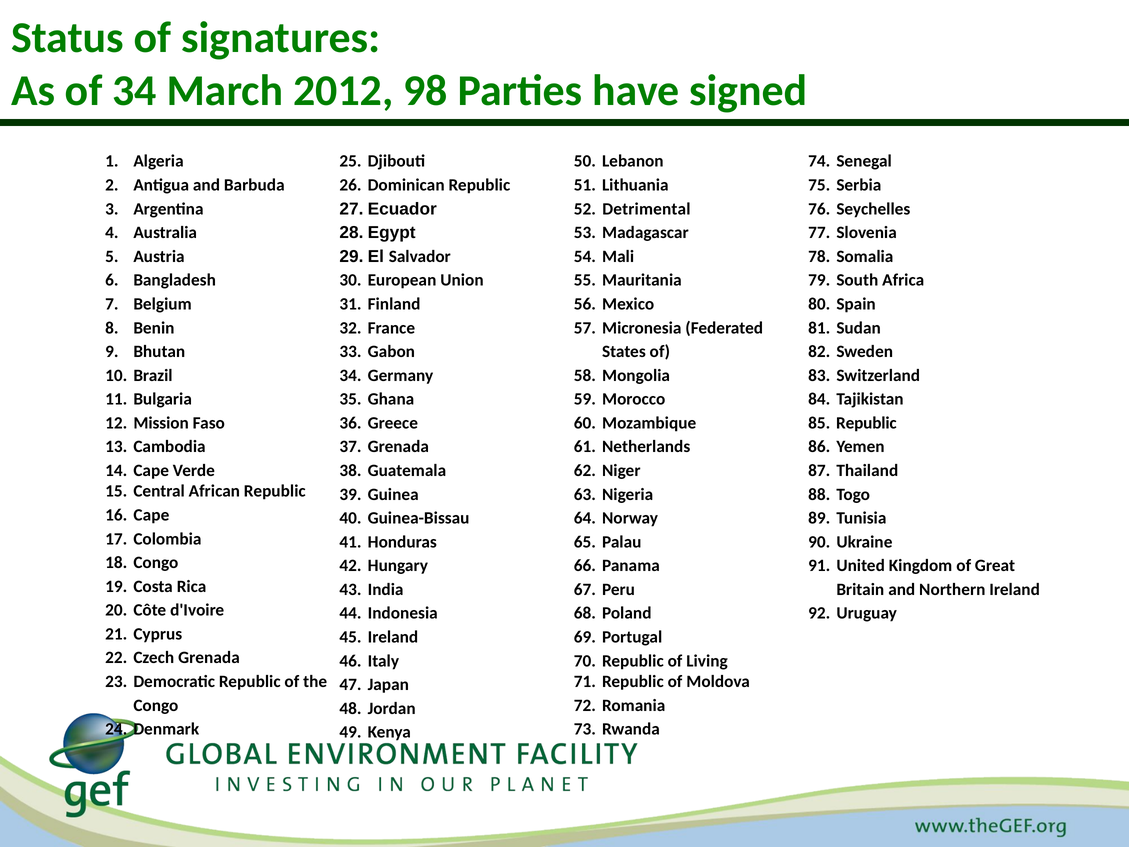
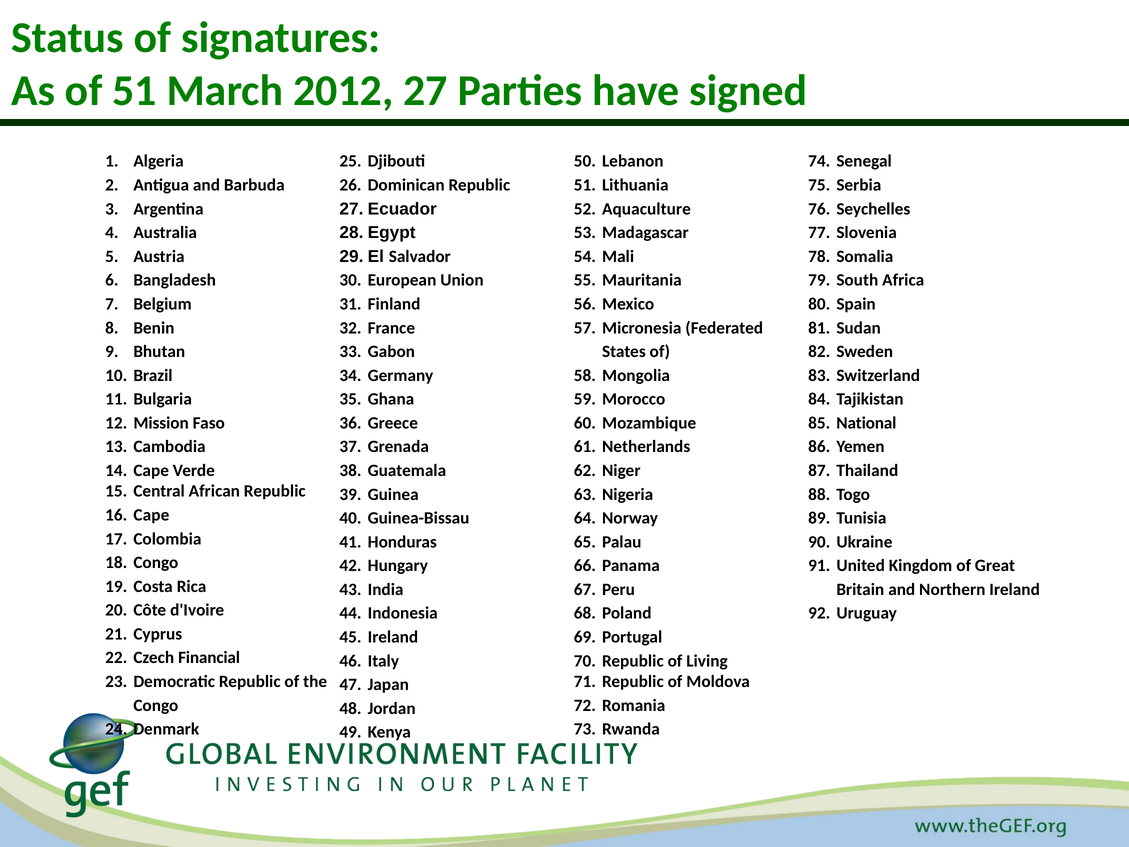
of 34: 34 -> 51 (134, 91)
98: 98 -> 27 (425, 91)
Detrimental: Detrimental -> Aquaculture (646, 209)
Republic: Republic -> National (866, 423)
Czech Grenada: Grenada -> Financial (209, 658)
